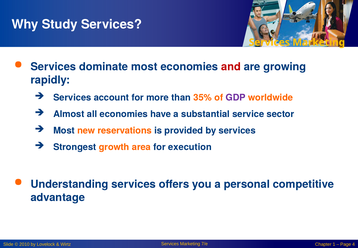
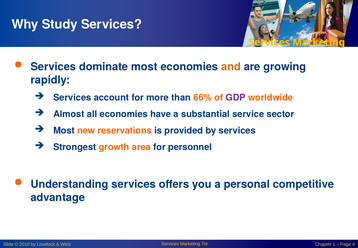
and colour: red -> orange (231, 67)
35%: 35% -> 66% (203, 97)
execution: execution -> personnel (190, 147)
